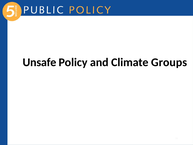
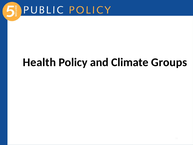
Unsafe: Unsafe -> Health (39, 62)
